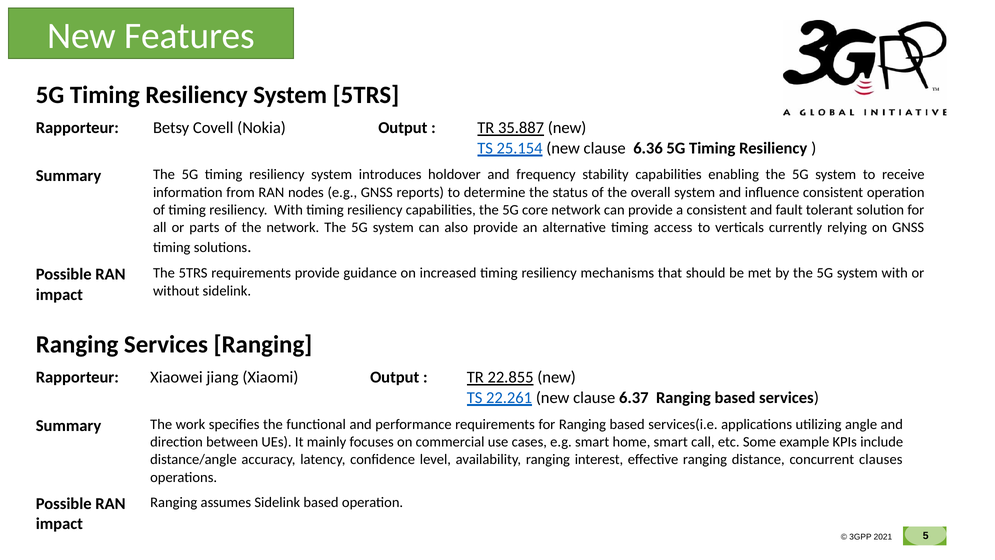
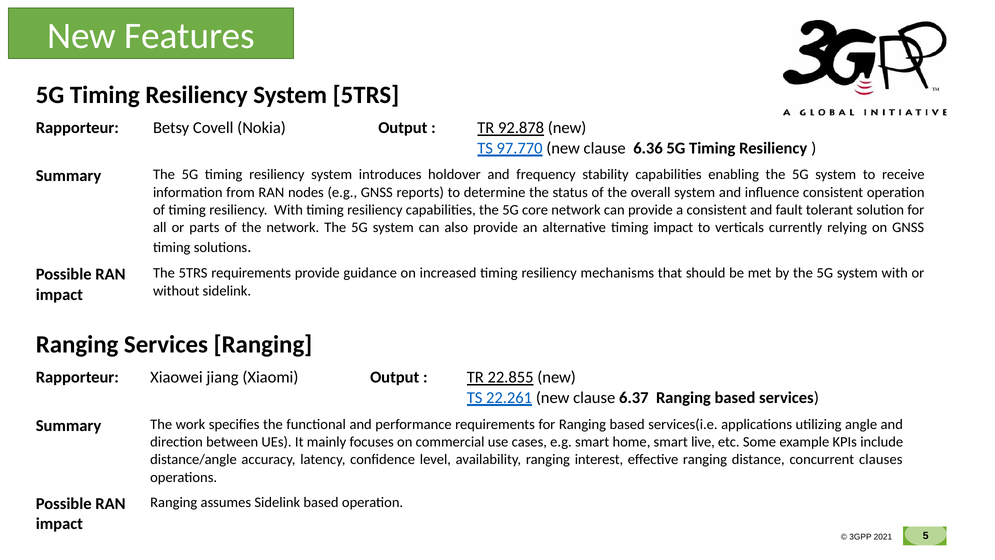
35.887: 35.887 -> 92.878 (521, 128)
25.154: 25.154 -> 97.770 (520, 148)
timing access: access -> impact (673, 228)
call: call -> live (703, 442)
